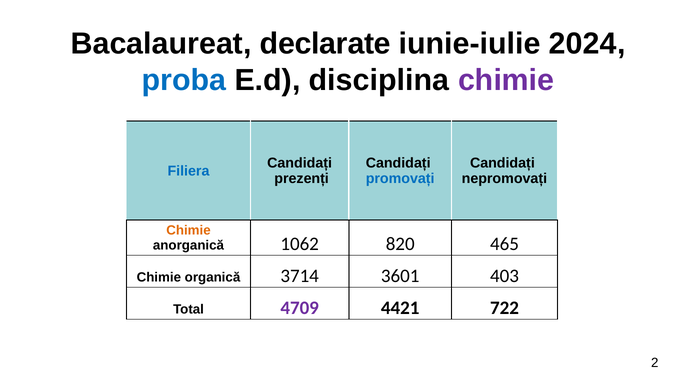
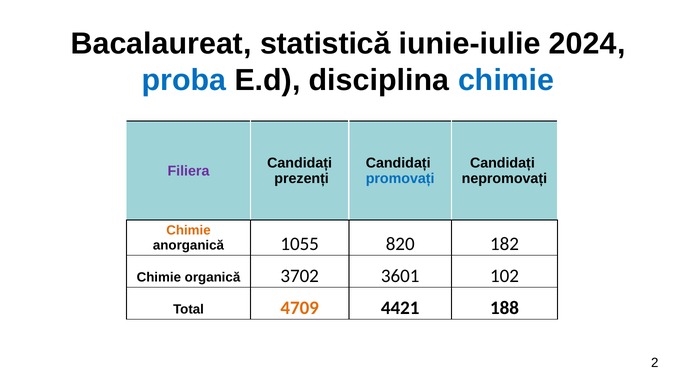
declarate: declarate -> statistică (325, 44)
chimie colour: purple -> blue (506, 80)
Filiera colour: blue -> purple (188, 171)
1062: 1062 -> 1055 (300, 244)
465: 465 -> 182 (504, 244)
3714: 3714 -> 3702 (300, 276)
403: 403 -> 102 (504, 276)
4709 colour: purple -> orange (300, 308)
722: 722 -> 188 (504, 308)
